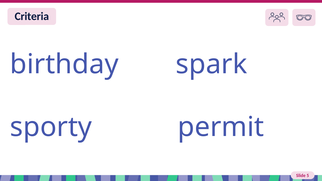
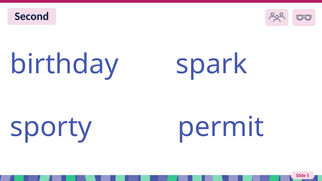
Criteria: Criteria -> Second (32, 16)
